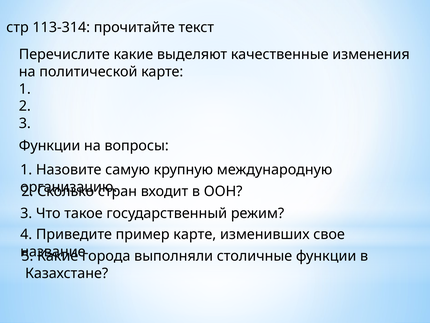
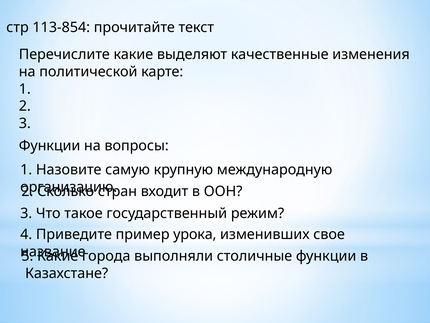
113-314: 113-314 -> 113-854 (61, 27)
пример карте: карте -> урока (195, 234)
